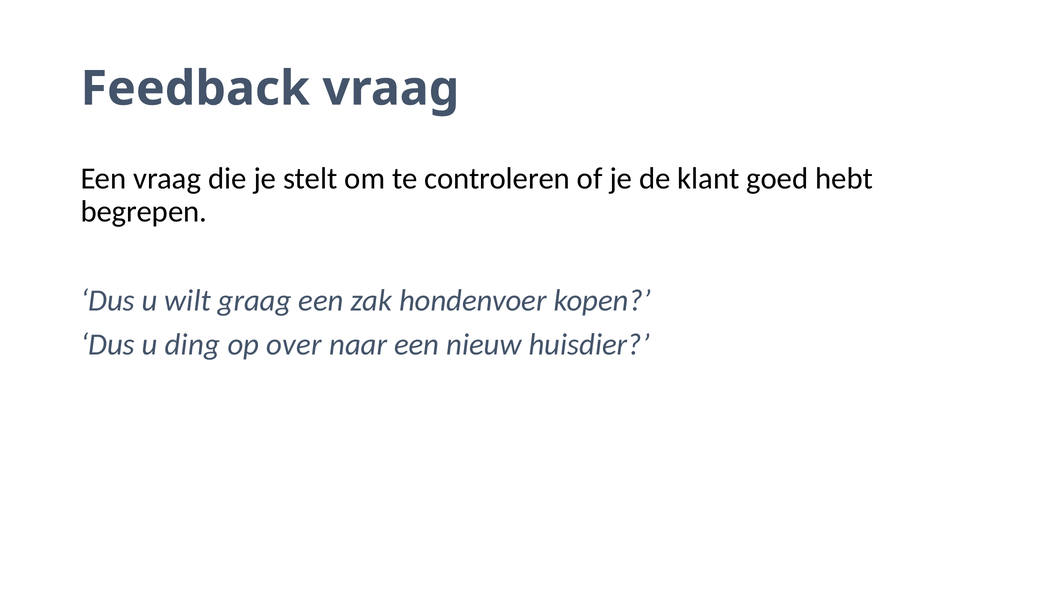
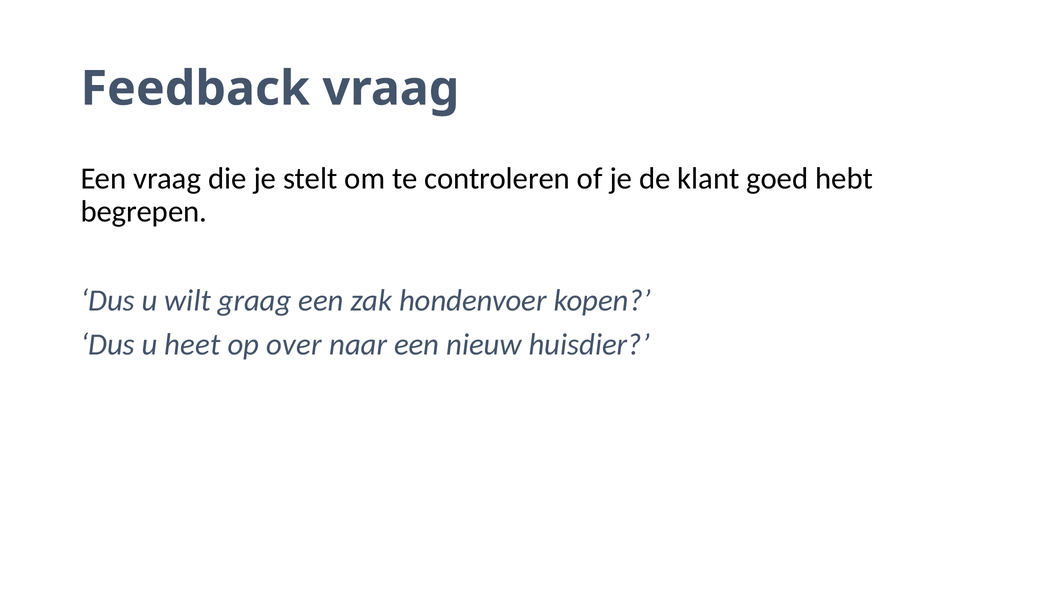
ding: ding -> heet (193, 345)
